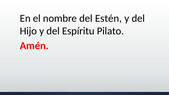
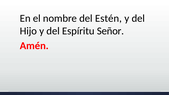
Pilato: Pilato -> Señor (110, 31)
